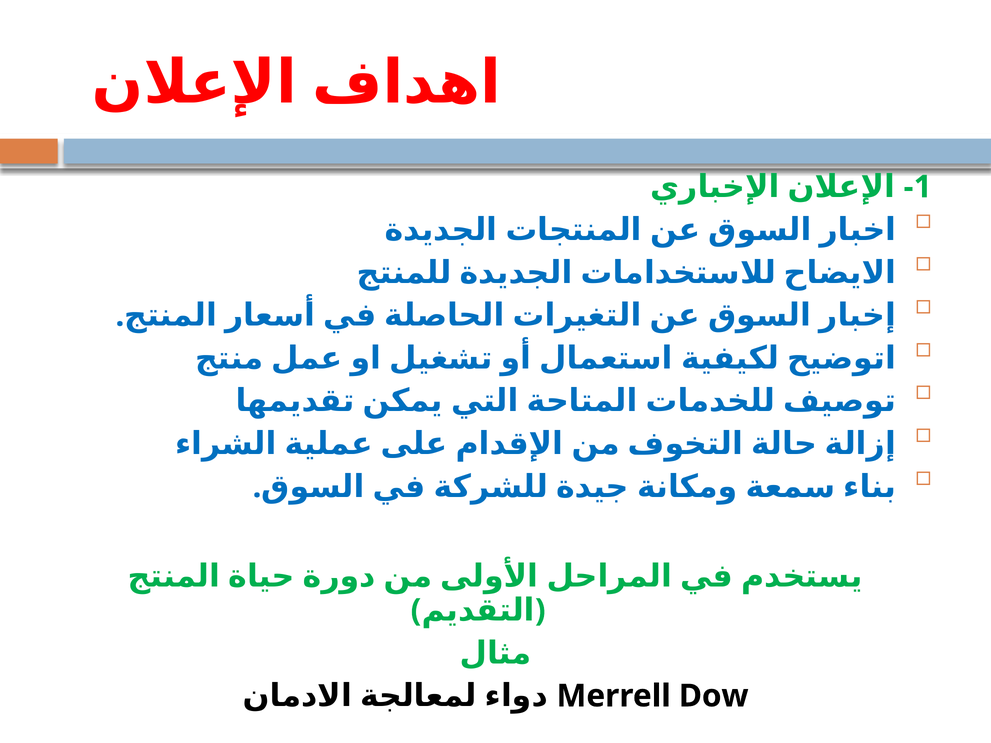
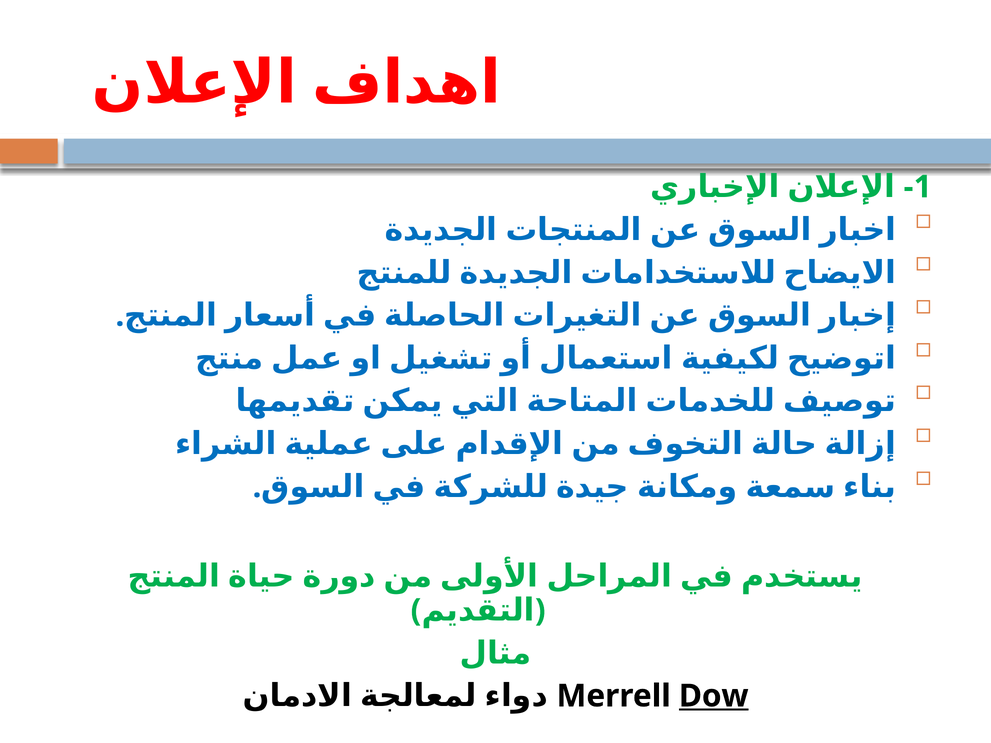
Dow underline: none -> present (714, 696)
